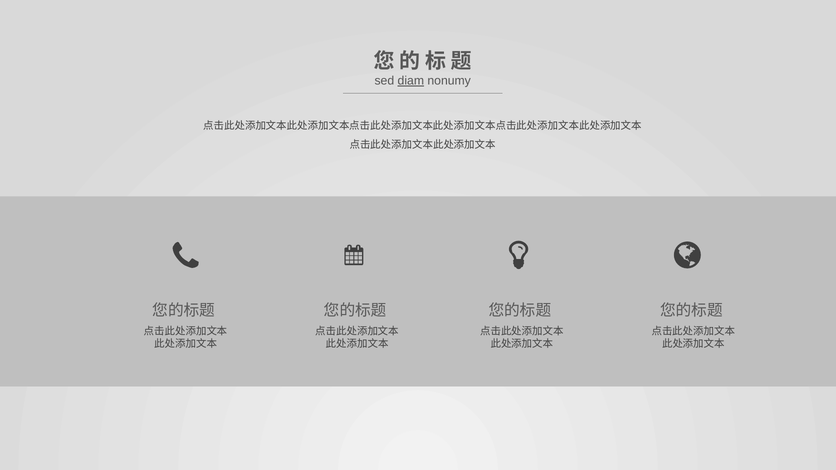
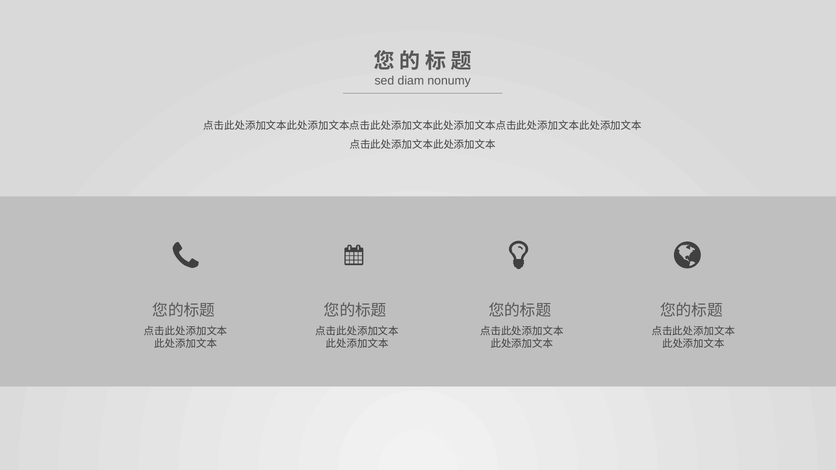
diam underline: present -> none (411, 81)
